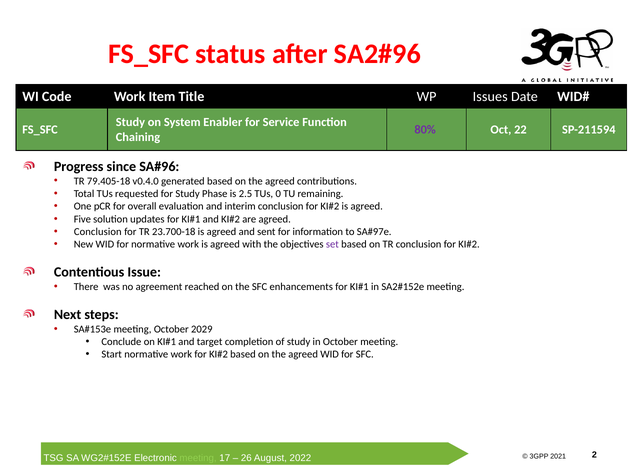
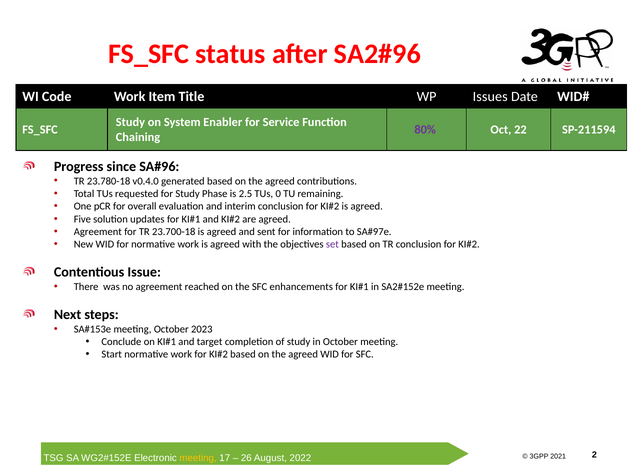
79.405-18: 79.405-18 -> 23.780-18 (109, 181)
Conclusion: Conclusion -> Agreement (98, 232)
2029: 2029 -> 2023 (202, 329)
meeting colour: light green -> yellow (198, 458)
